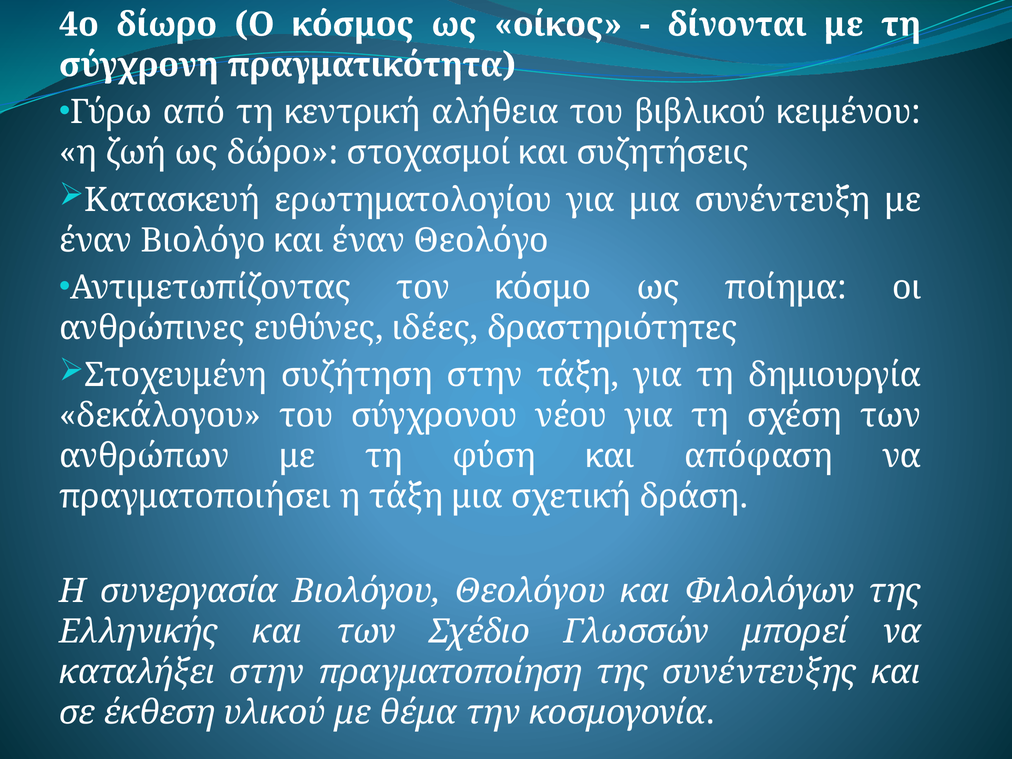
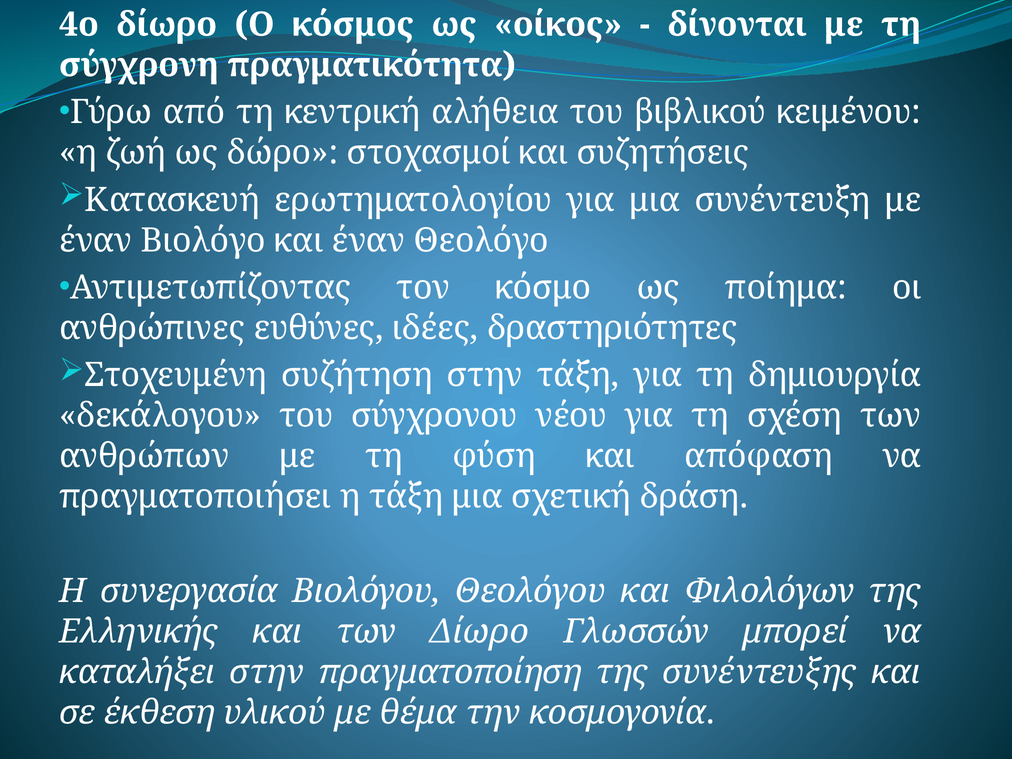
των Σχέδιο: Σχέδιο -> Δίωρο (480, 632)
